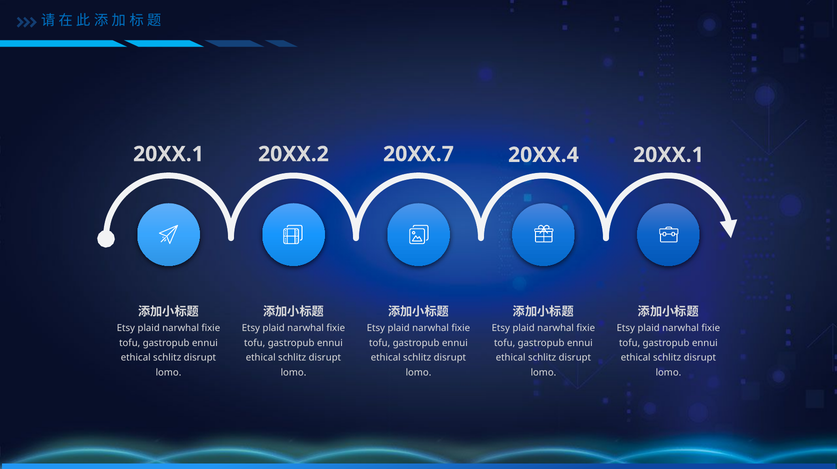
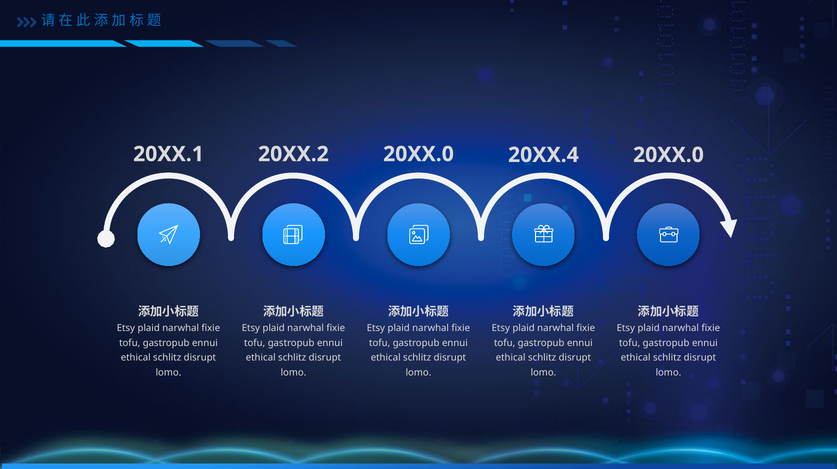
20XX.2 20XX.7: 20XX.7 -> 20XX.0 (418, 154)
20XX.4 20XX.1: 20XX.1 -> 20XX.0 (668, 155)
